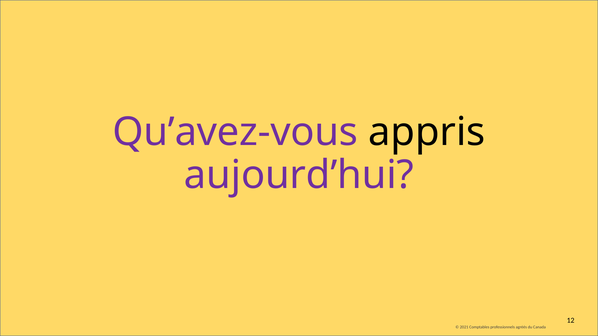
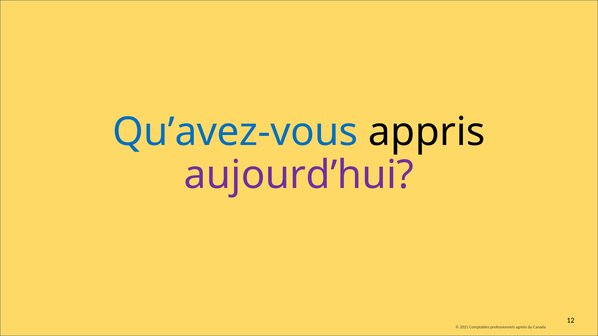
Qu’avez-vous colour: purple -> blue (235, 132)
